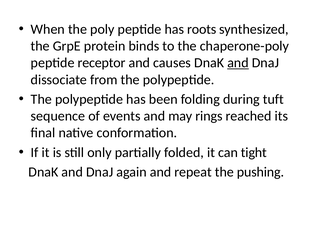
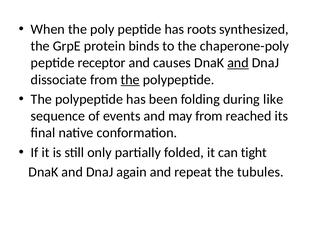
the underline: none -> present (130, 80)
tuft: tuft -> like (273, 99)
may rings: rings -> from (209, 116)
pushing: pushing -> tubules (260, 172)
